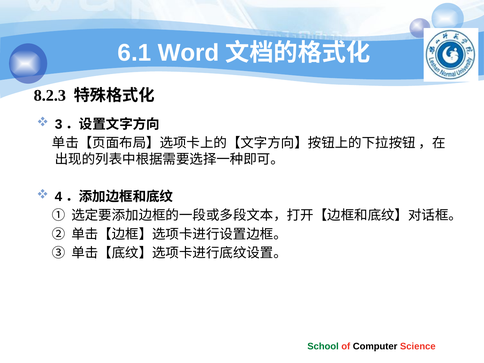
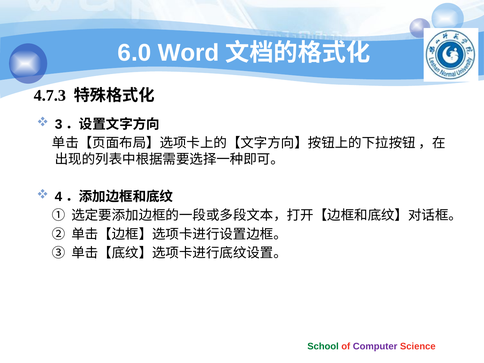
6.1: 6.1 -> 6.0 (134, 53)
8.2.3: 8.2.3 -> 4.7.3 (50, 96)
Computer colour: black -> purple (375, 347)
